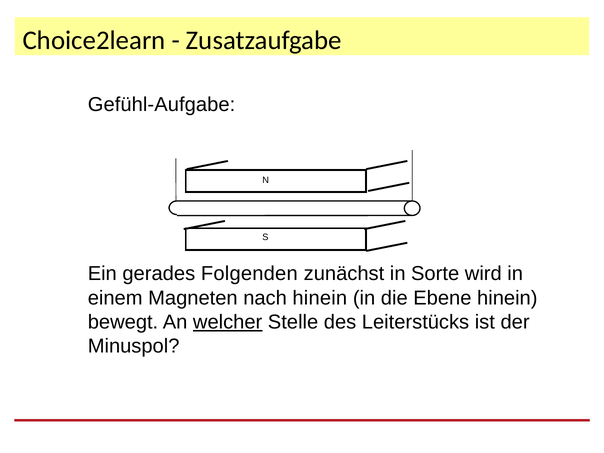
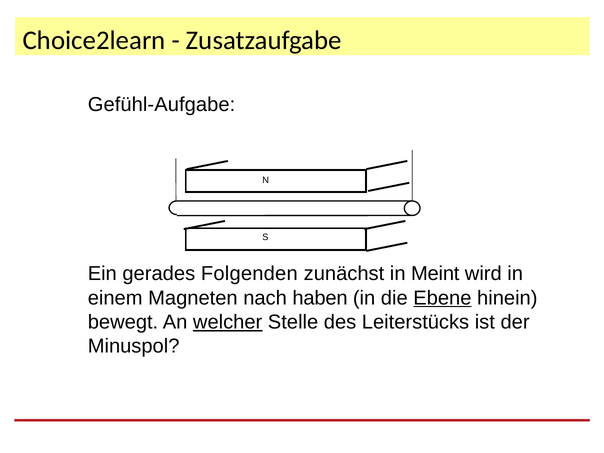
Sorte: Sorte -> Meint (435, 274)
nach hinein: hinein -> haben (320, 298)
Ebene underline: none -> present (442, 298)
